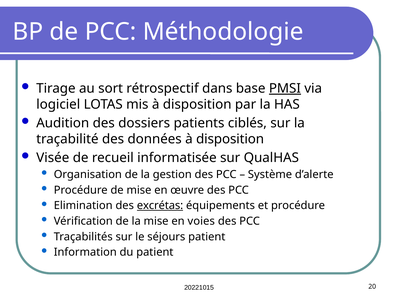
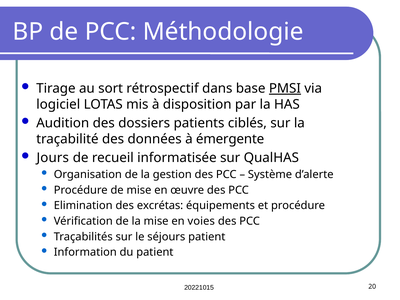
données à disposition: disposition -> émergente (230, 139)
Visée: Visée -> Jours (53, 158)
excrétas underline: present -> none (160, 206)
